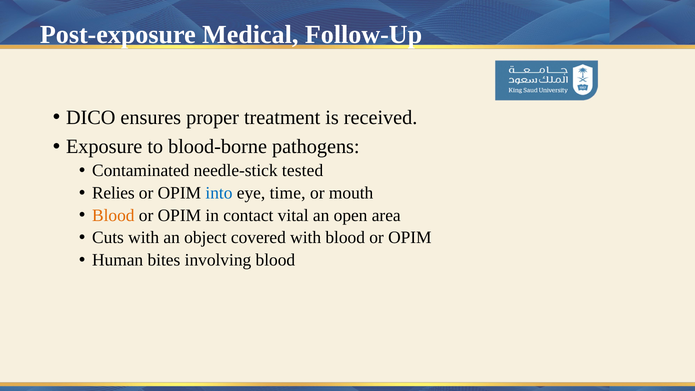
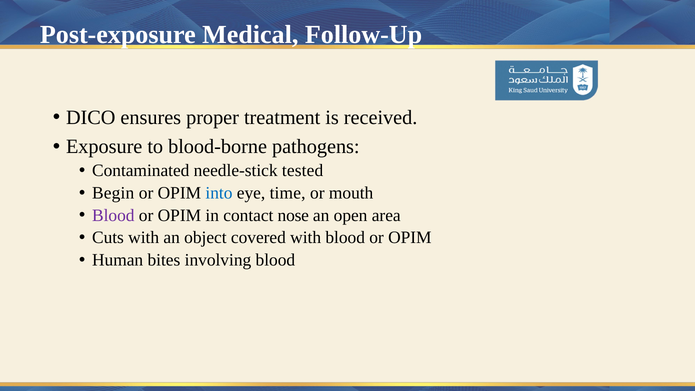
Relies: Relies -> Begin (113, 193)
Blood colour: orange -> purple (113, 215)
vital: vital -> nose (293, 215)
